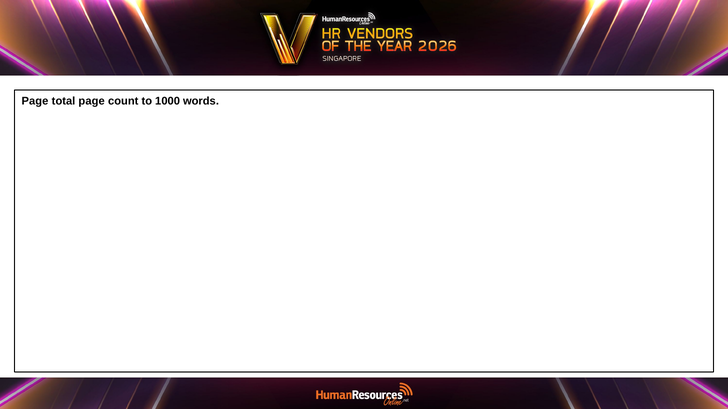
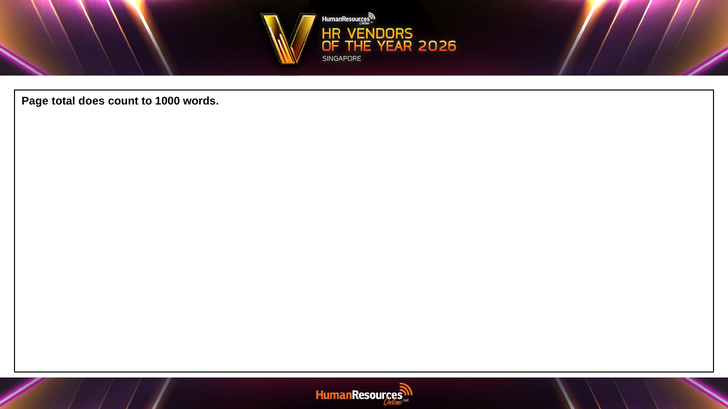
total page: page -> does (92, 101)
